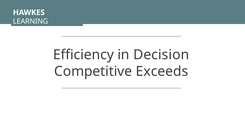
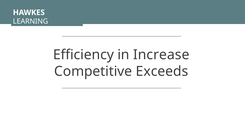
Decision: Decision -> Increase (161, 55)
